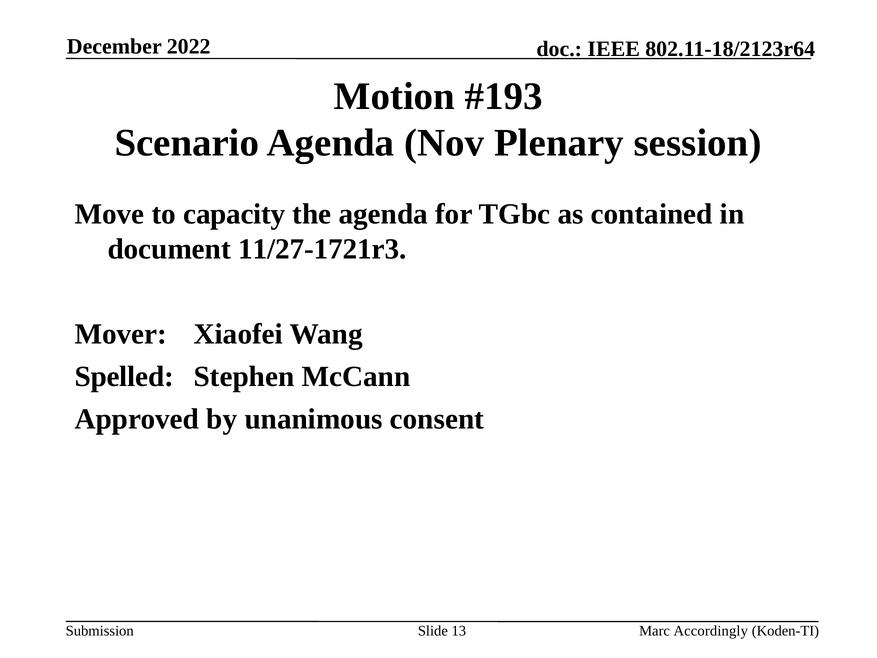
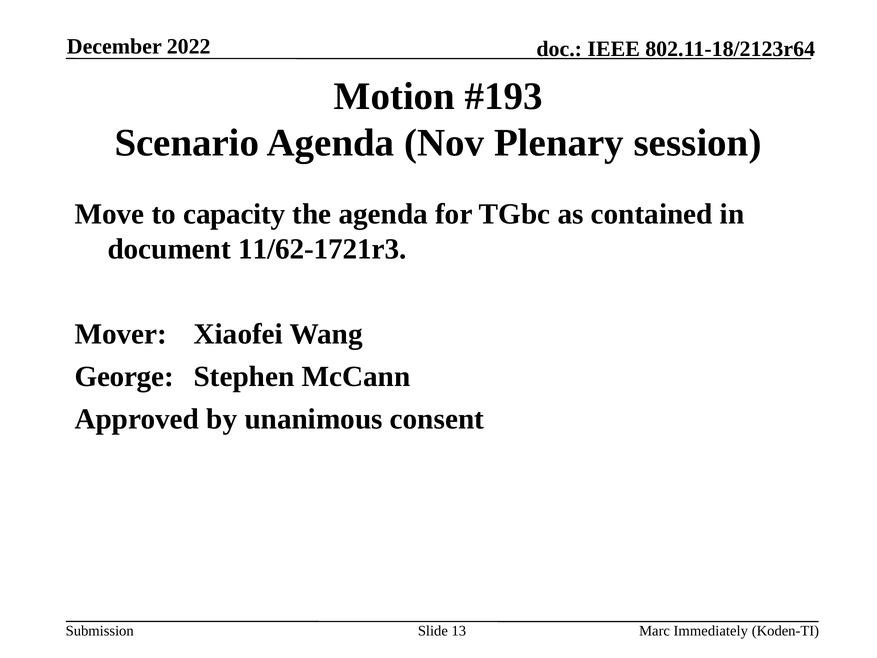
11/27-1721r3: 11/27-1721r3 -> 11/62-1721r3 (322, 249)
Spelled: Spelled -> George (124, 376)
Accordingly: Accordingly -> Immediately (711, 631)
